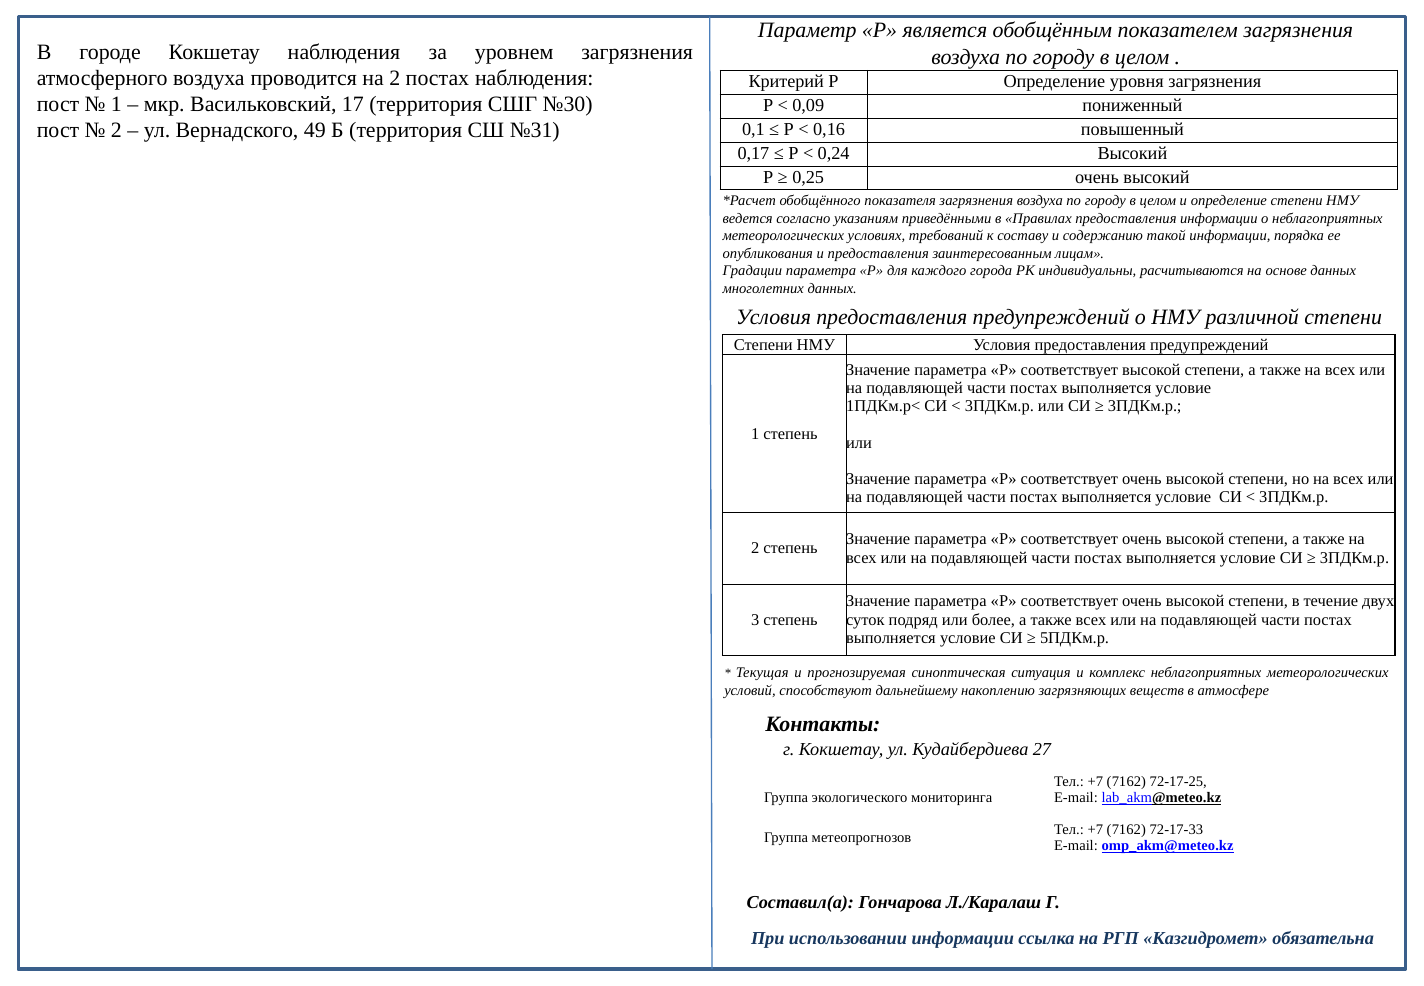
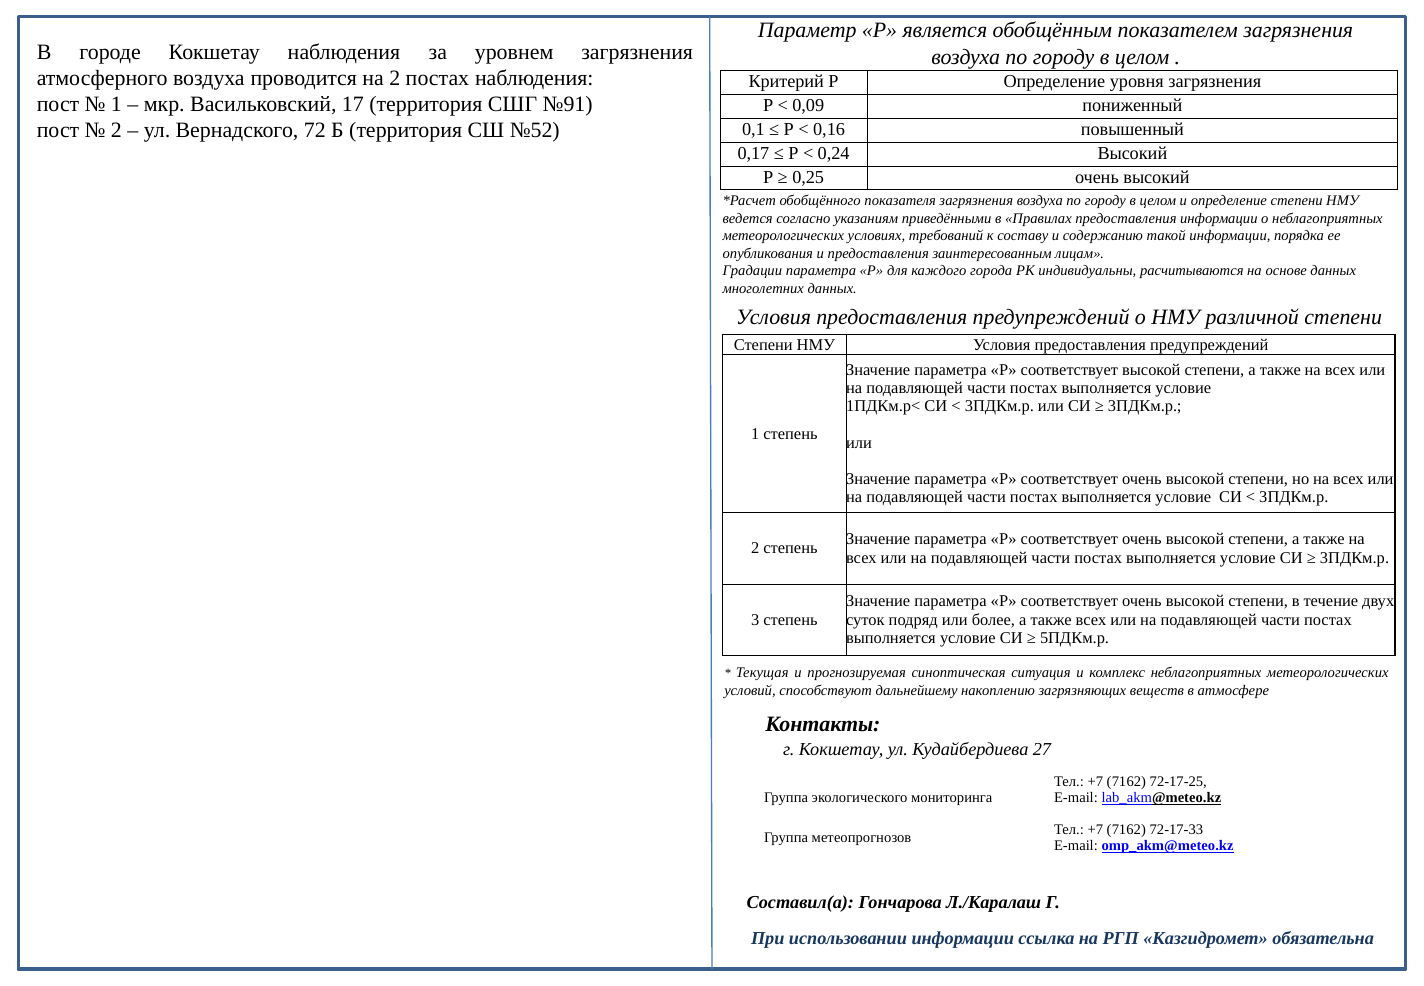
№30: №30 -> №91 (568, 104)
49: 49 -> 72 (315, 131)
№31: №31 -> №52 (535, 131)
